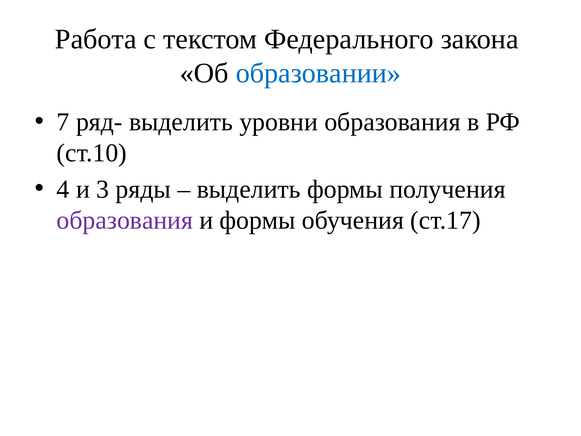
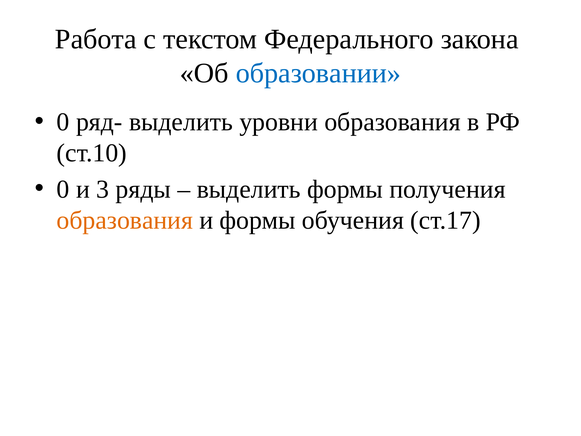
7: 7 -> 0 (63, 122)
4: 4 -> 0 (63, 189)
образования colour: purple -> orange (125, 220)
